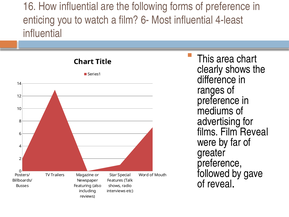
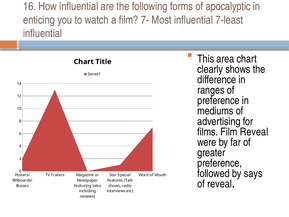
forms of preference: preference -> apocalyptic (228, 6)
6-: 6- -> 7- (145, 20)
4-least: 4-least -> 7-least (229, 20)
gave: gave -> says (253, 173)
